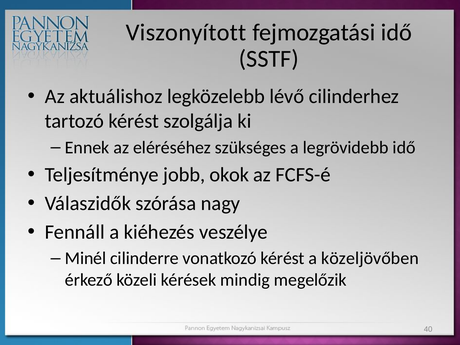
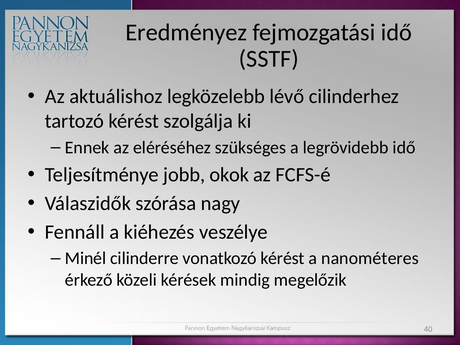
Viszonyított: Viszonyított -> Eredményez (186, 33)
közeljövőben: közeljövőben -> nanométeres (370, 258)
